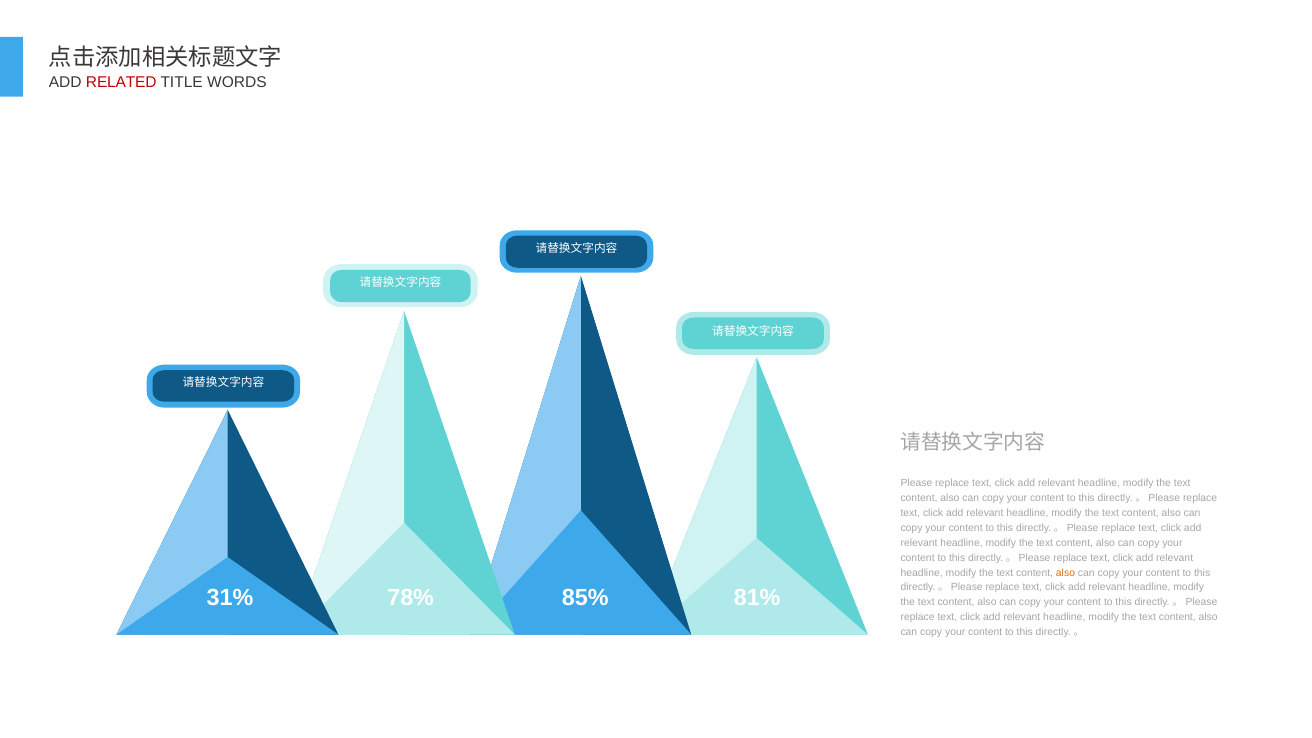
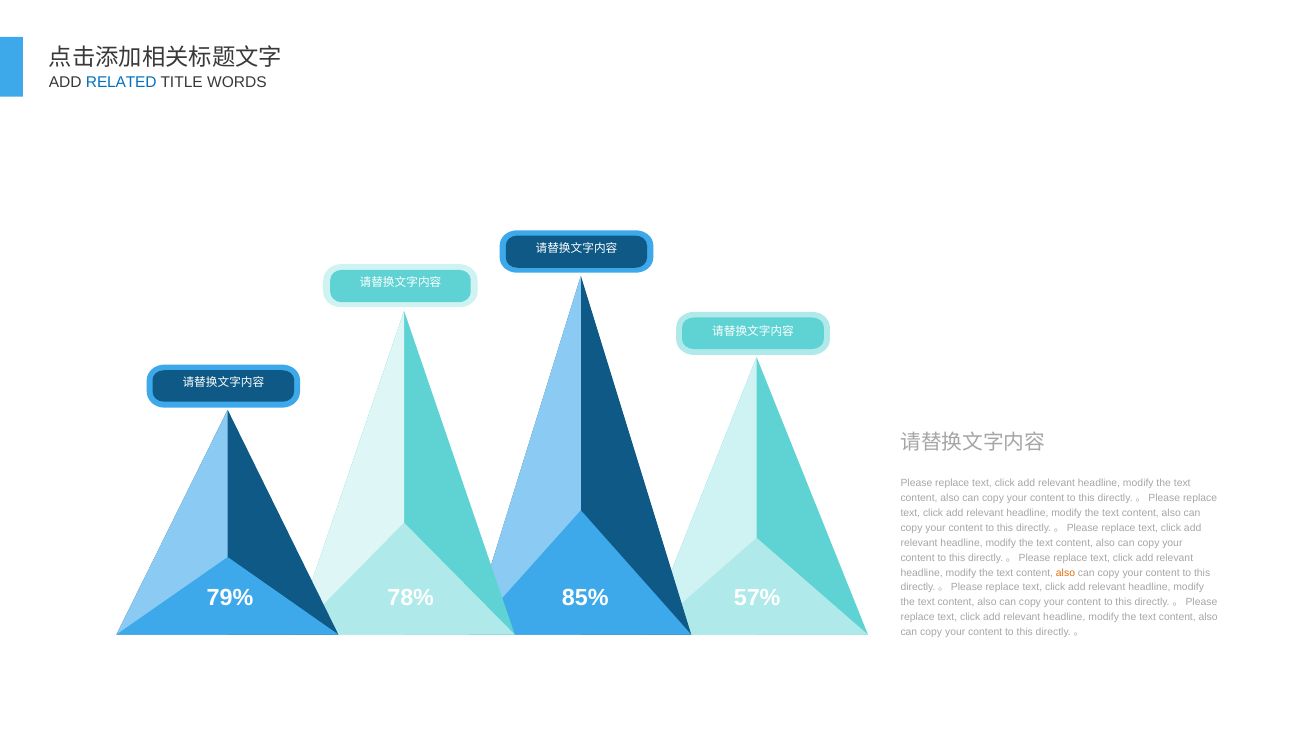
RELATED colour: red -> blue (121, 82)
31%: 31% -> 79% (230, 598)
81%: 81% -> 57% (757, 598)
